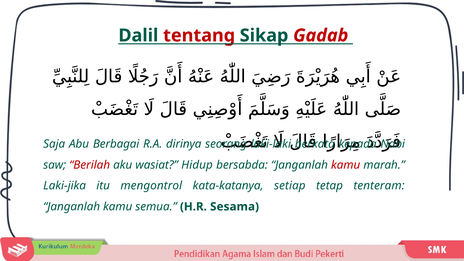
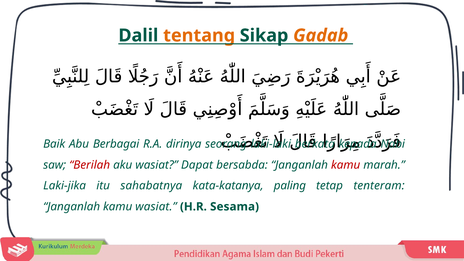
tentang colour: red -> orange (199, 35)
Gadab colour: red -> orange (321, 35)
Saja: Saja -> Baik (54, 144)
Hidup: Hidup -> Dapat (197, 165)
mengontrol: mengontrol -> sahabatnya (151, 186)
setiap: setiap -> paling (290, 186)
kamu semua: semua -> wasiat (156, 207)
